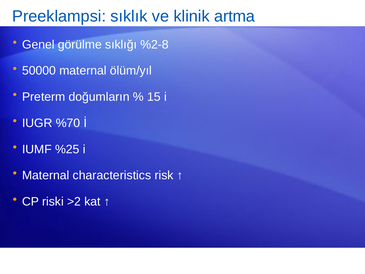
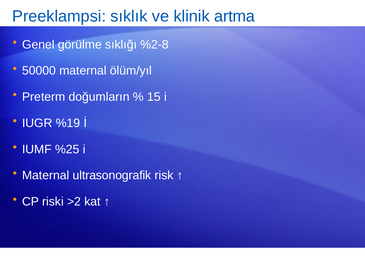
%70: %70 -> %19 (68, 123)
characteristics: characteristics -> ultrasonografik (112, 175)
